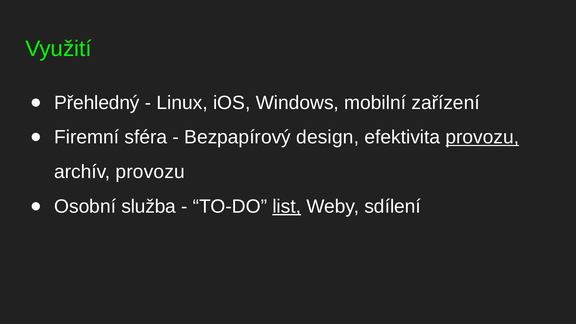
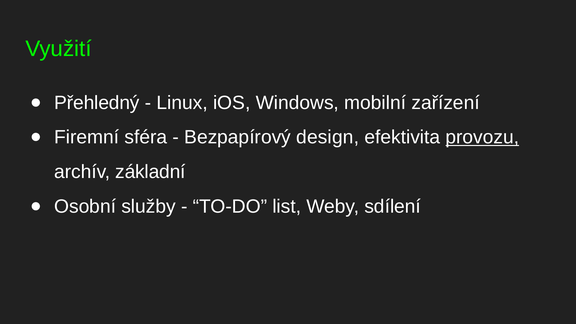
archív provozu: provozu -> základní (150, 172)
služba: služba -> služby (149, 206)
list underline: present -> none (287, 206)
